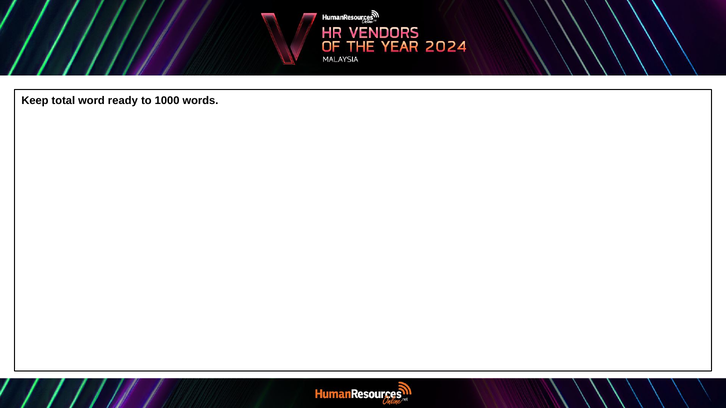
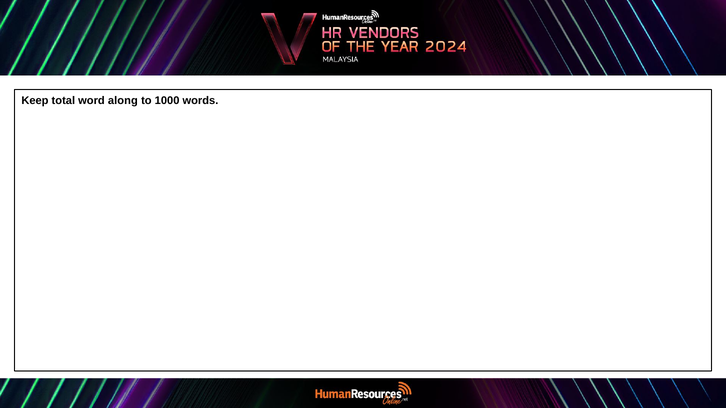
ready: ready -> along (123, 101)
